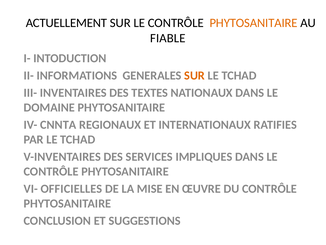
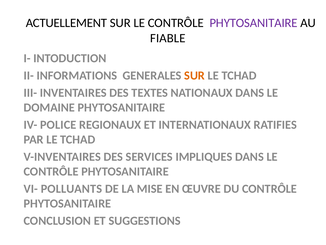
PHYTOSANITAIRE colour: orange -> purple (254, 23)
CNNTA: CNNTA -> POLICE (58, 125)
OFFICIELLES: OFFICIELLES -> POLLUANTS (71, 188)
